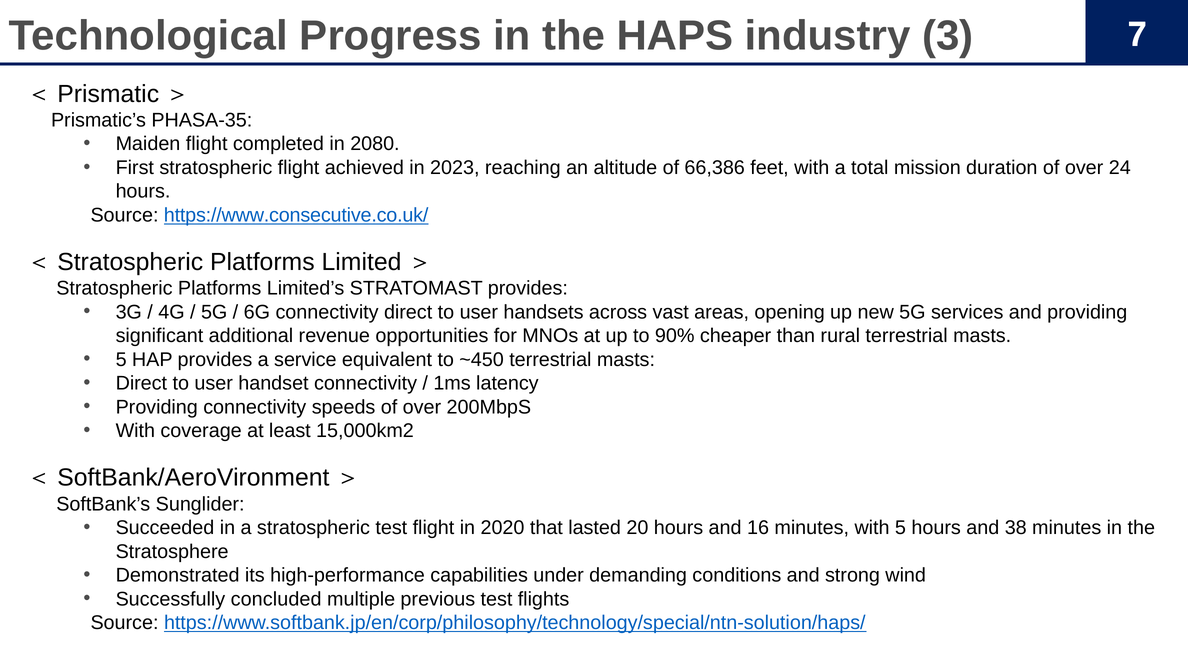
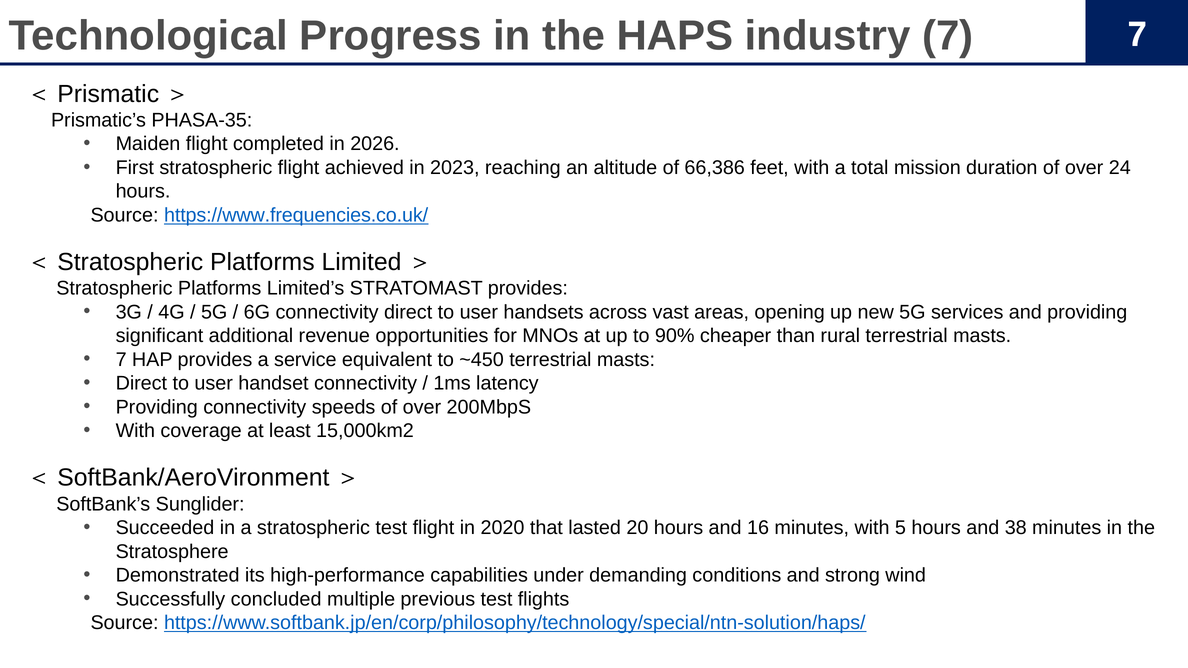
industry 3: 3 -> 7 (948, 36)
2080: 2080 -> 2026 (375, 144)
https://www.consecutive.co.uk/: https://www.consecutive.co.uk/ -> https://www.frequencies.co.uk/ (296, 215)
5: 5 -> 7 (121, 360)
